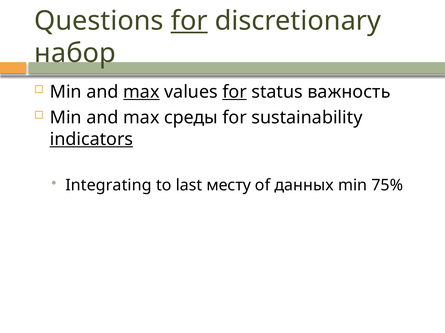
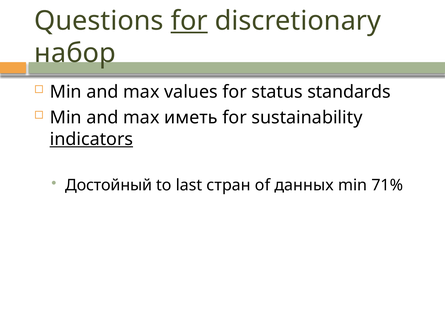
max underline: present -> none (141, 92)
for underline: present -> none (235, 92)
важность: важность -> standards (349, 92)
среды: среды -> иметь (191, 118)
Integrating: Integrating -> Достойный (109, 186)
месту: месту -> стран (229, 186)
75%: 75% -> 71% (387, 186)
